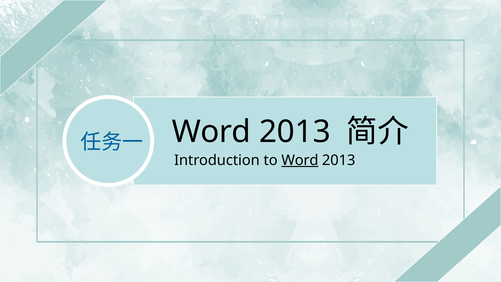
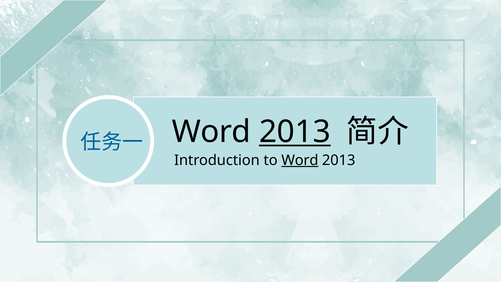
2013 underline: none -> present (295, 132)
